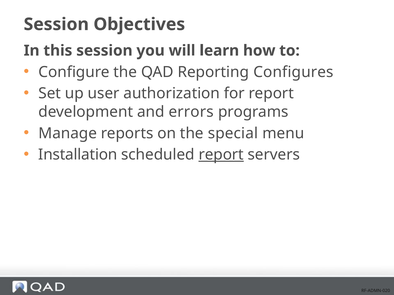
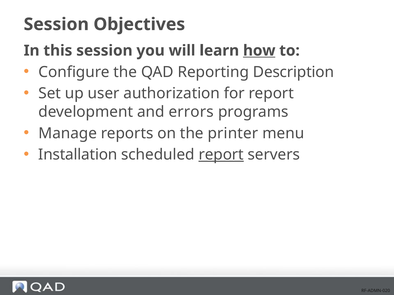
how underline: none -> present (259, 51)
Configures: Configures -> Description (294, 72)
special: special -> printer (233, 133)
